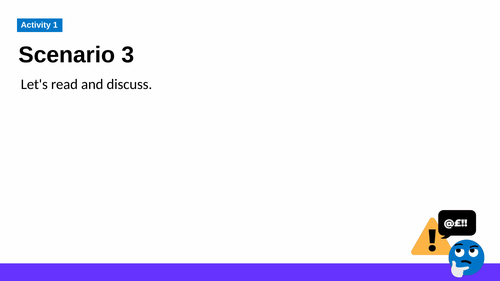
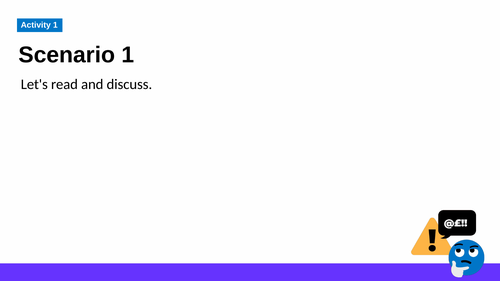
Scenario 3: 3 -> 1 (128, 55)
